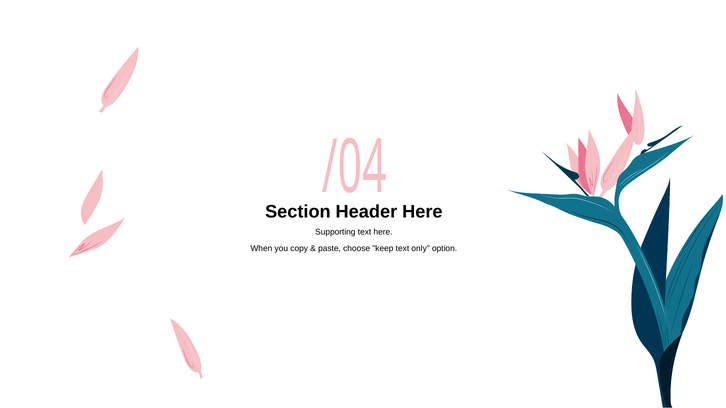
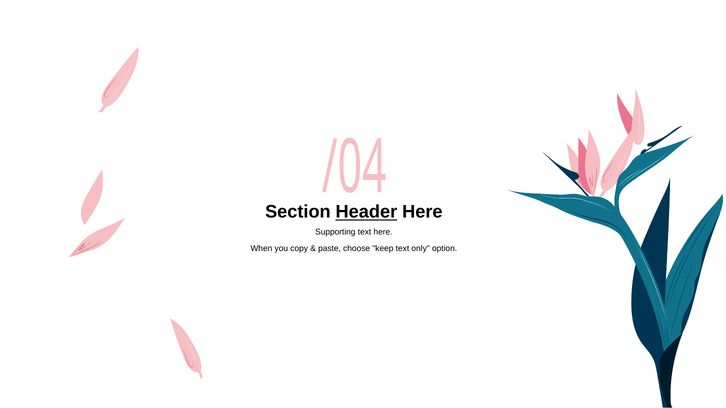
Header underline: none -> present (366, 212)
